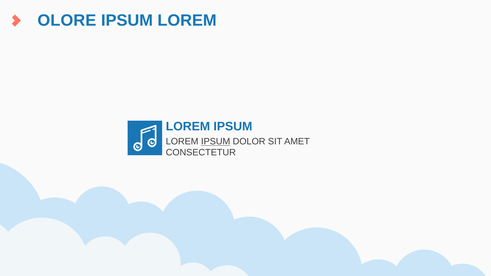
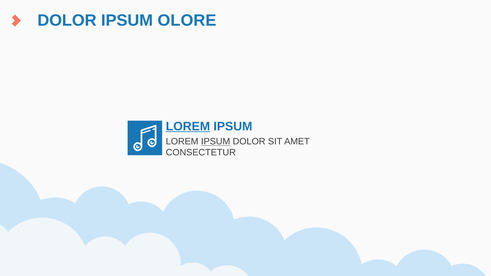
OLORE: OLORE -> DOLOR (67, 20)
LOREM: LOREM -> OLORE (187, 20)
LOREM underline: none -> present (188, 127)
